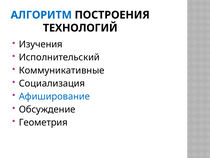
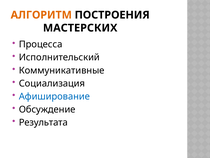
АЛГОРИТМ colour: blue -> orange (41, 15)
ТЕХНОЛОГИЙ: ТЕХНОЛОГИЙ -> МАСТЕРСКИХ (80, 28)
Изучения: Изучения -> Процесса (41, 44)
Геометрия: Геометрия -> Результата (43, 122)
